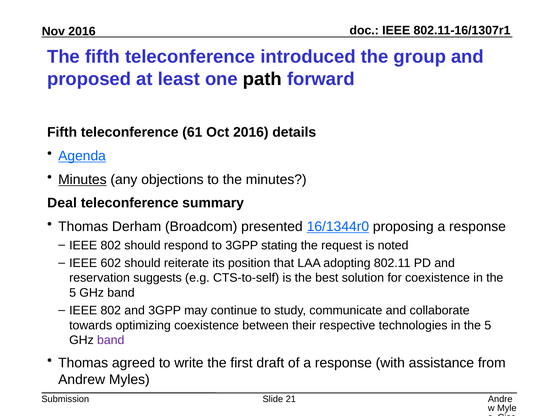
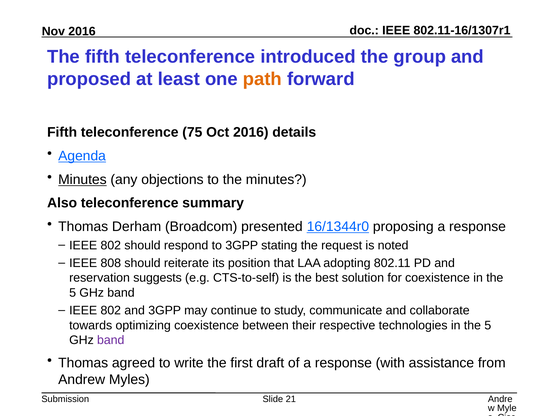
path colour: black -> orange (262, 79)
61: 61 -> 75 (192, 132)
Deal: Deal -> Also (62, 203)
602: 602 -> 808 (111, 263)
